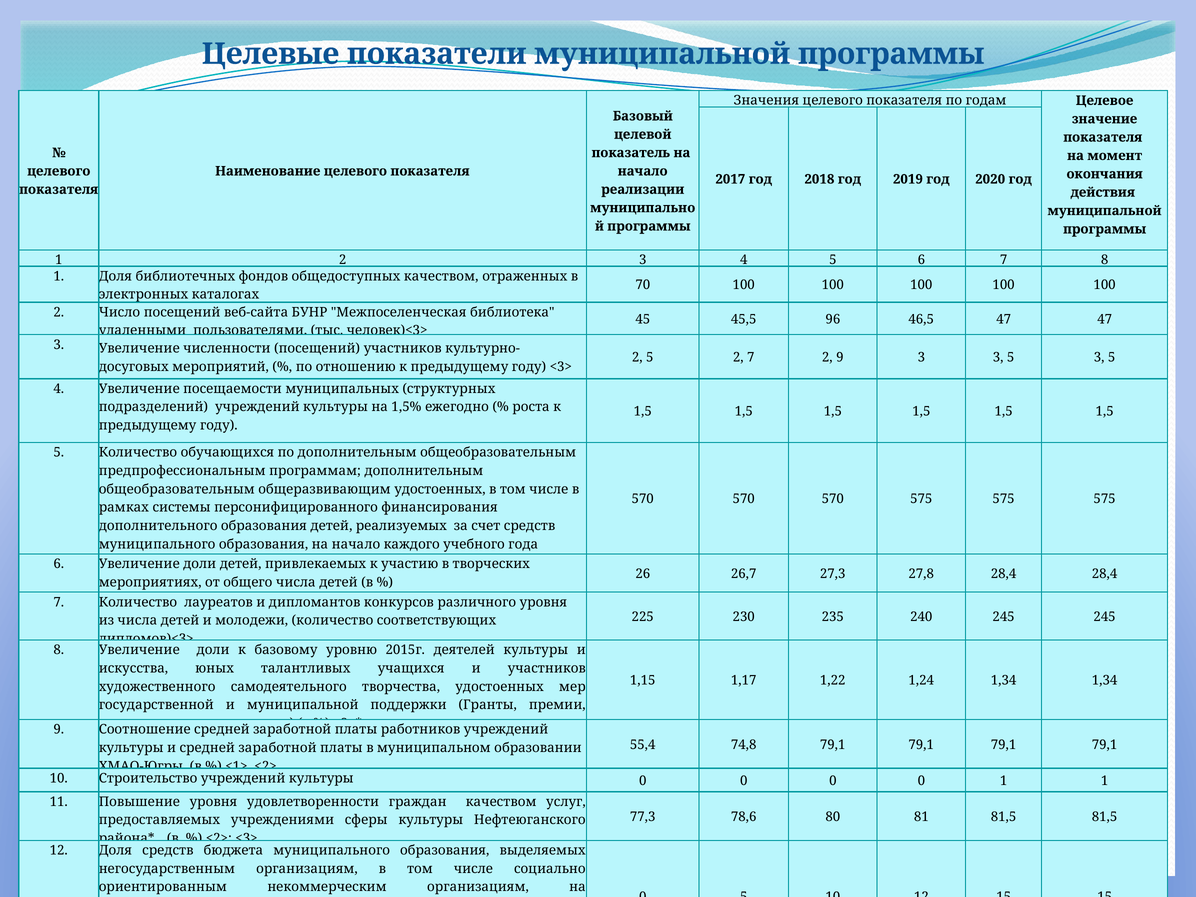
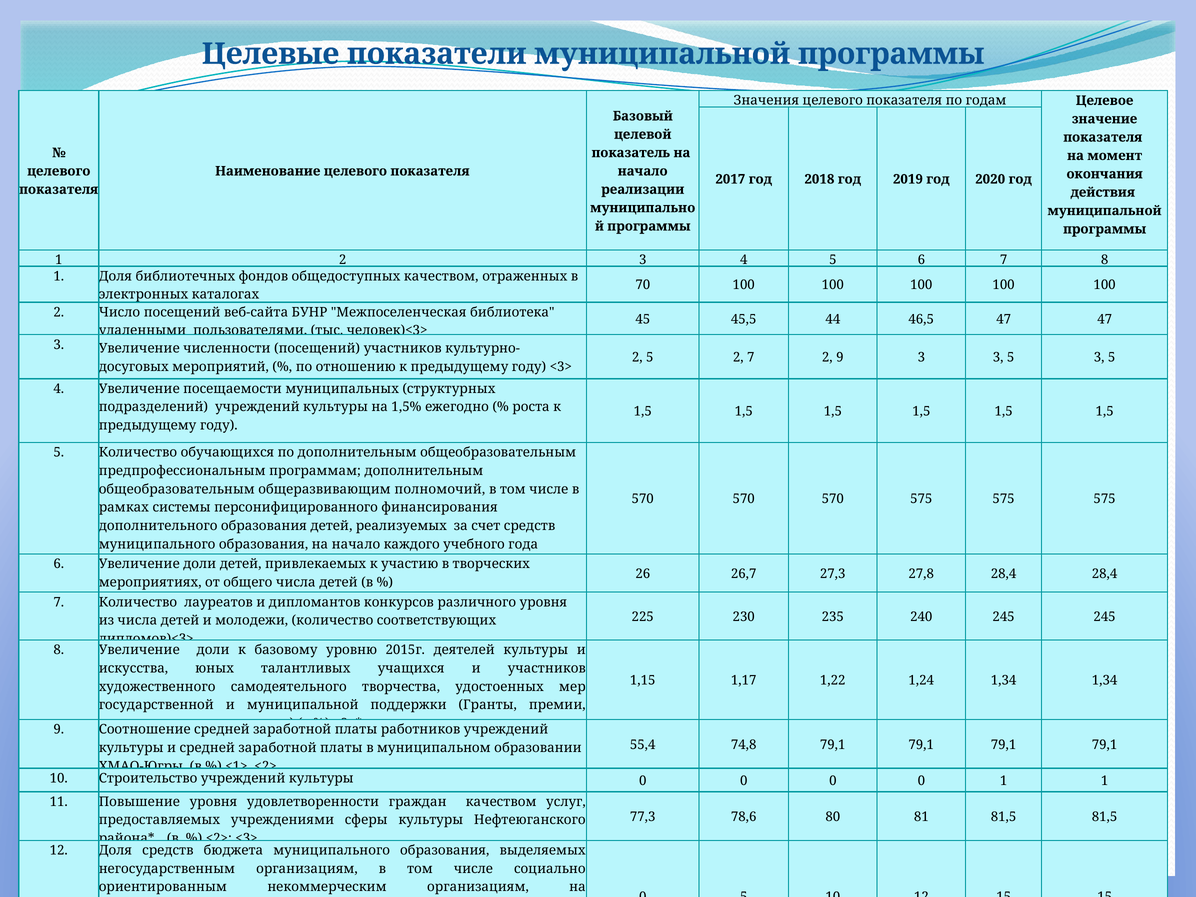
96: 96 -> 44 (833, 319)
общеразвивающим удостоенных: удостоенных -> полномочий (440, 489)
